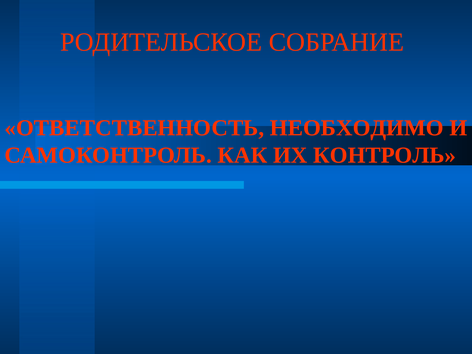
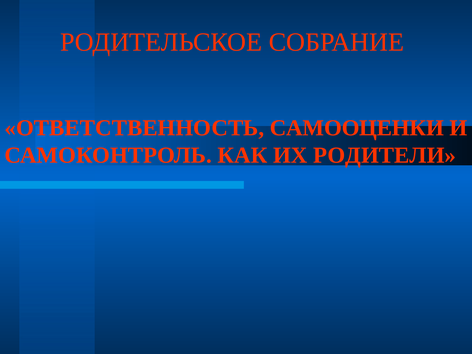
НЕОБХОДИМО: НЕОБХОДИМО -> САМООЦЕНКИ (357, 128)
КОНТРОЛЬ: КОНТРОЛЬ -> РОДИТЕЛИ (385, 155)
